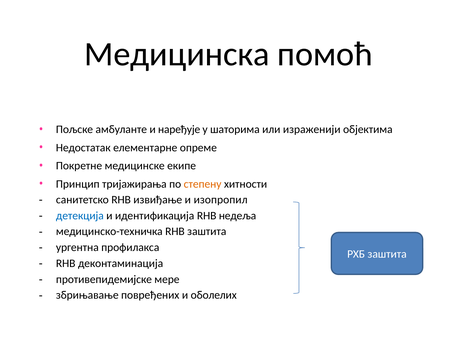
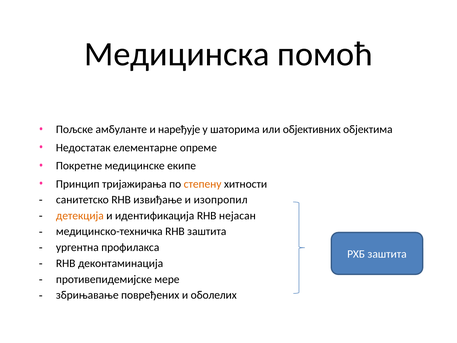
израженији: израженији -> објективних (312, 129)
детекција colour: blue -> orange (80, 215)
недеља: недеља -> нејасан (237, 215)
